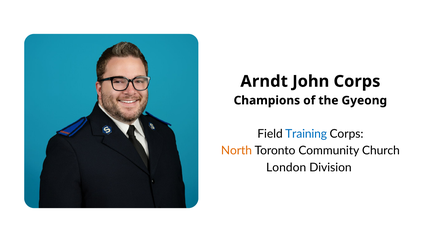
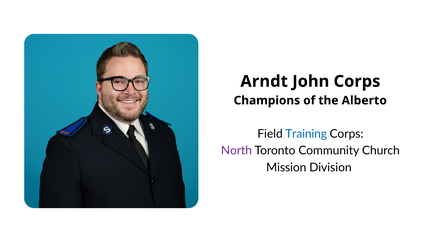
Gyeong: Gyeong -> Alberto (364, 100)
North colour: orange -> purple (236, 151)
London: London -> Mission (286, 167)
